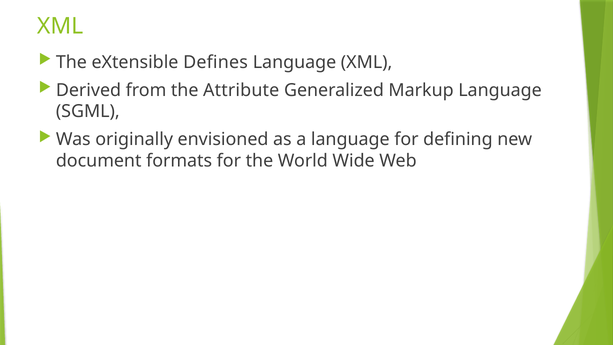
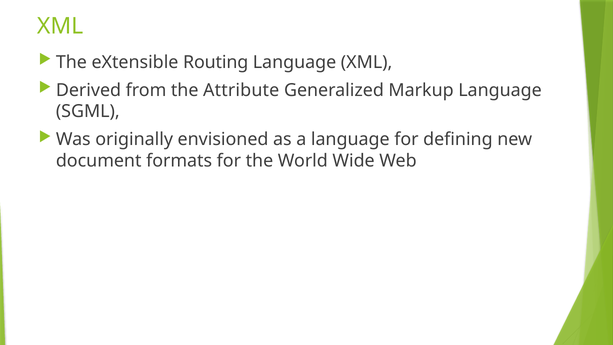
Defines: Defines -> Routing (216, 62)
